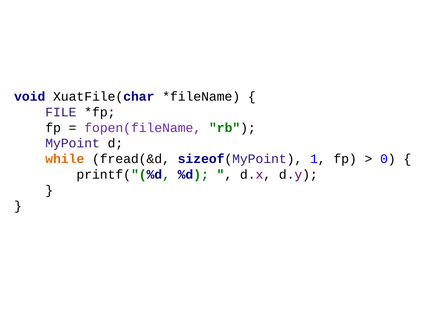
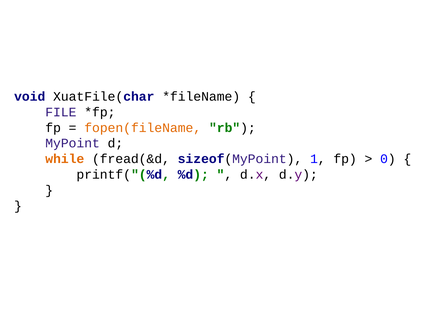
fopen(fileName colour: purple -> orange (143, 128)
